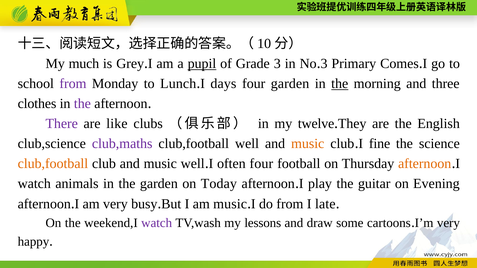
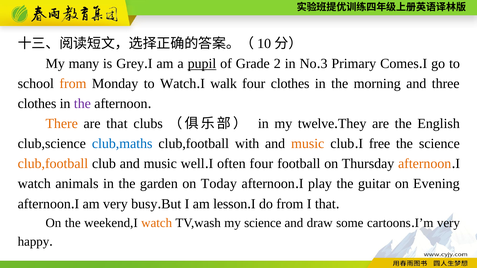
much: much -> many (84, 64)
Grade 3: 3 -> 2 (277, 64)
from colour: purple -> orange (73, 84)
to Lunch: Lunch -> Watch (178, 84)
days: days -> walk (224, 84)
four garden: garden -> clothes (290, 84)
the underline: present -> none (340, 84)
There colour: purple -> orange (62, 124)
are like: like -> that (117, 124)
club,maths colour: purple -> blue (122, 144)
club,football well: well -> with (247, 144)
fine: fine -> free (380, 144)
am music: music -> lesson (230, 204)
I late: late -> that (325, 204)
watch colour: purple -> orange (157, 223)
my lessons: lessons -> science (263, 223)
